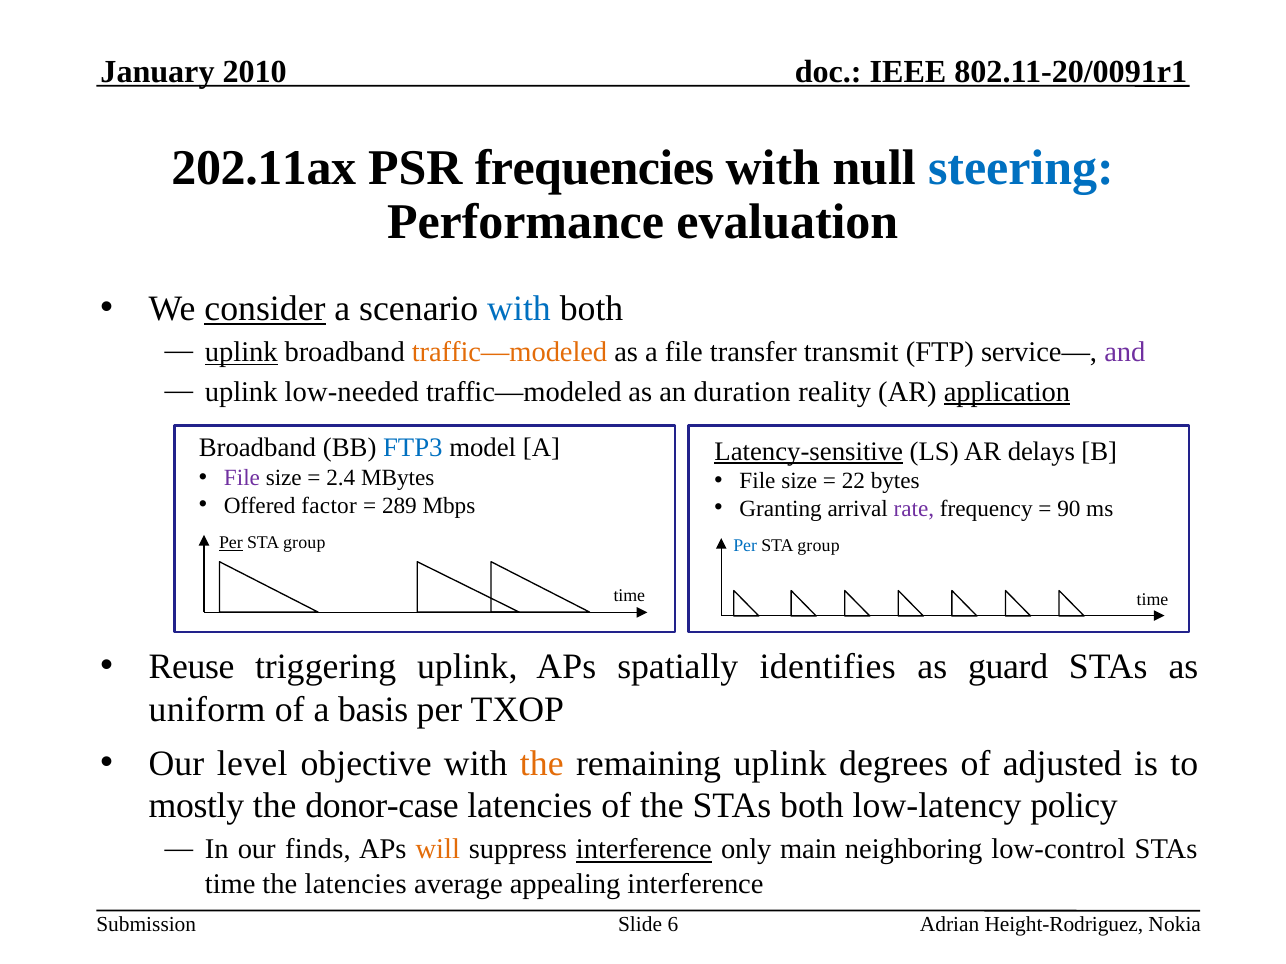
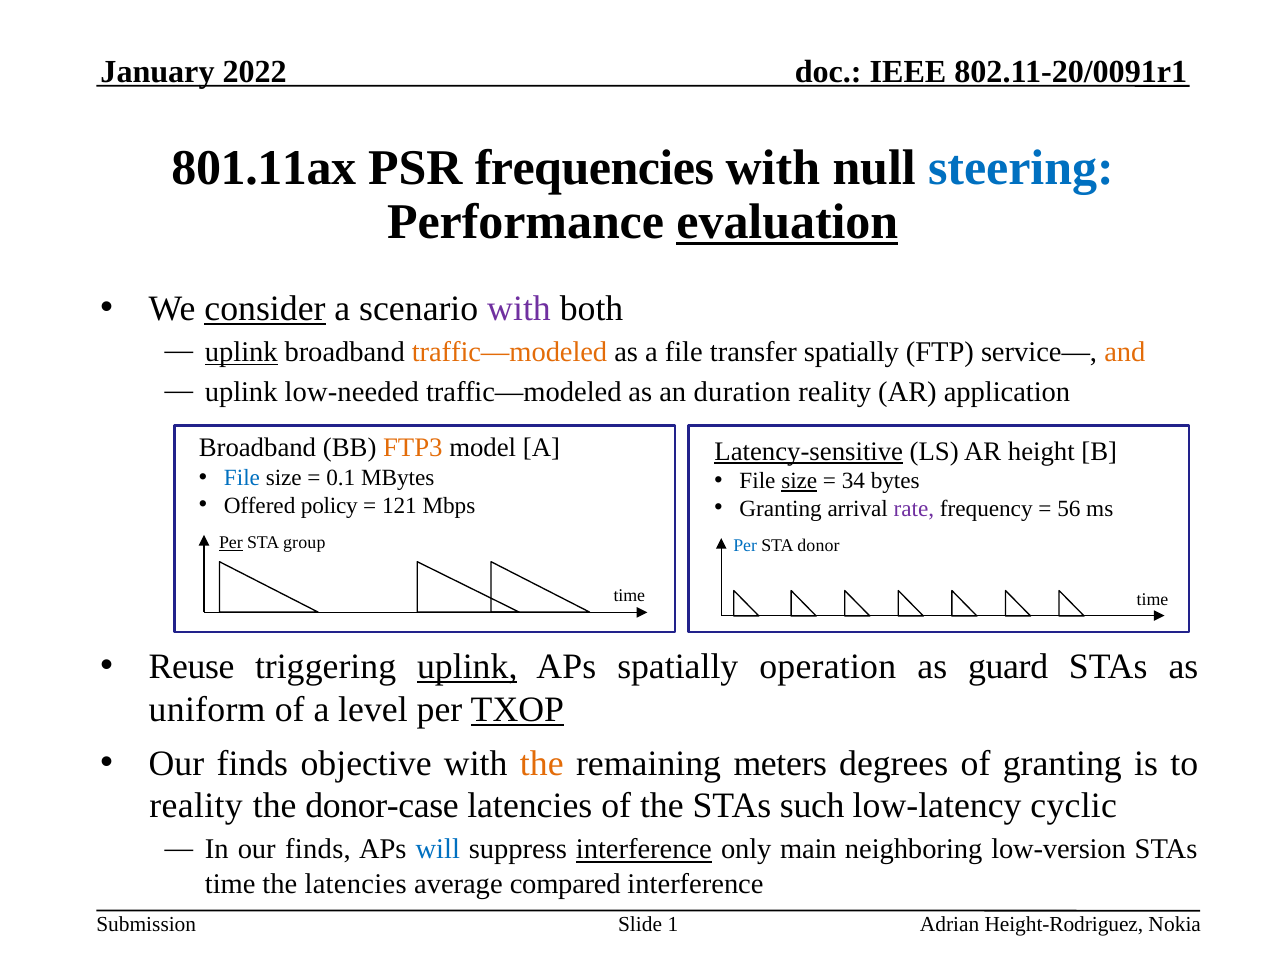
2010: 2010 -> 2022 (255, 72)
202.11ax: 202.11ax -> 801.11ax (264, 169)
evaluation underline: none -> present (787, 223)
with colour: blue -> purple (519, 309)
transfer transmit: transmit -> spatially (851, 352)
and colour: purple -> orange (1125, 352)
application underline: present -> none (1007, 392)
FTP3 colour: blue -> orange (413, 448)
delays: delays -> height (1041, 452)
File colour: purple -> blue (242, 478)
2.4: 2.4 -> 0.1 (341, 478)
size underline: none -> present (799, 481)
22: 22 -> 34 (853, 481)
factor: factor -> policy (329, 506)
289: 289 -> 121 (399, 506)
90: 90 -> 56 (1069, 509)
group: group -> donor (818, 546)
uplink underline: none -> present (467, 667)
identifies: identifies -> operation (828, 667)
basis: basis -> level (373, 710)
TXOP underline: none -> present (517, 710)
level: level -> finds (252, 764)
remaining uplink: uplink -> meters (780, 764)
of adjusted: adjusted -> granting (1062, 764)
mostly: mostly -> reality (196, 807)
STAs both: both -> such (812, 807)
policy: policy -> cyclic (1074, 807)
will colour: orange -> blue (438, 850)
low-control: low-control -> low-version (1059, 850)
appealing: appealing -> compared (565, 884)
6: 6 -> 1 (673, 925)
